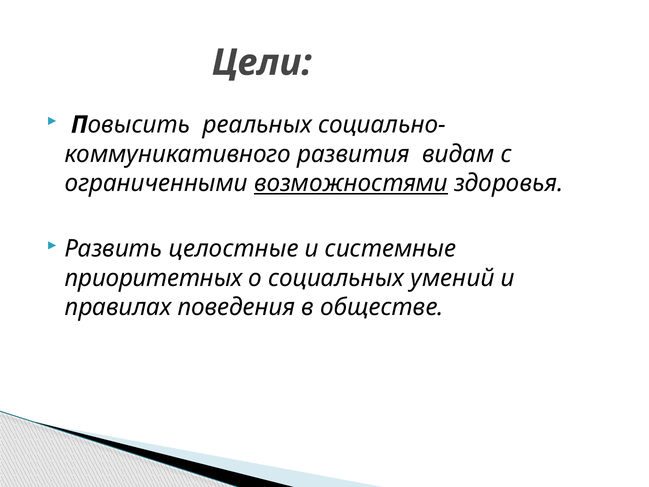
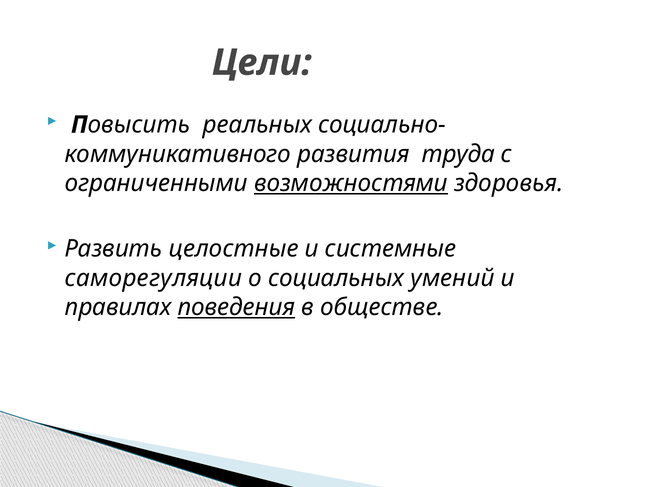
видам: видам -> труда (458, 154)
приоритетных: приоритетных -> саморегуляции (153, 278)
поведения underline: none -> present (236, 307)
